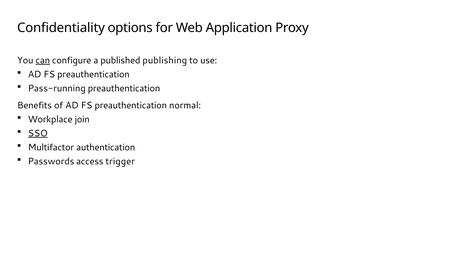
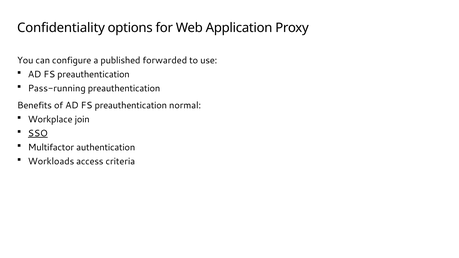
can underline: present -> none (43, 60)
publishing: publishing -> forwarded (165, 60)
Passwords: Passwords -> Workloads (51, 162)
trigger: trigger -> criteria (120, 162)
